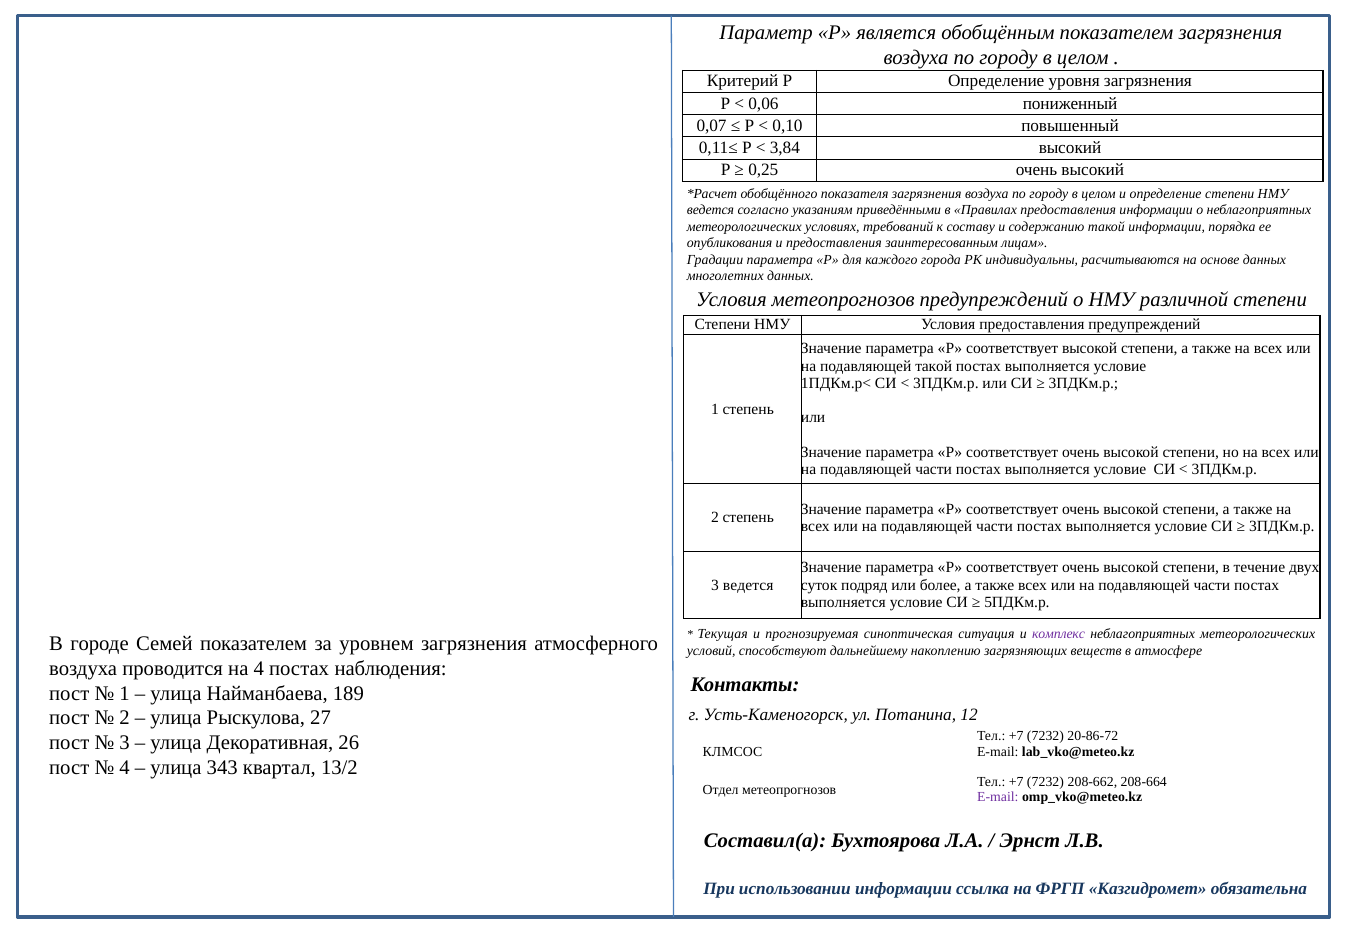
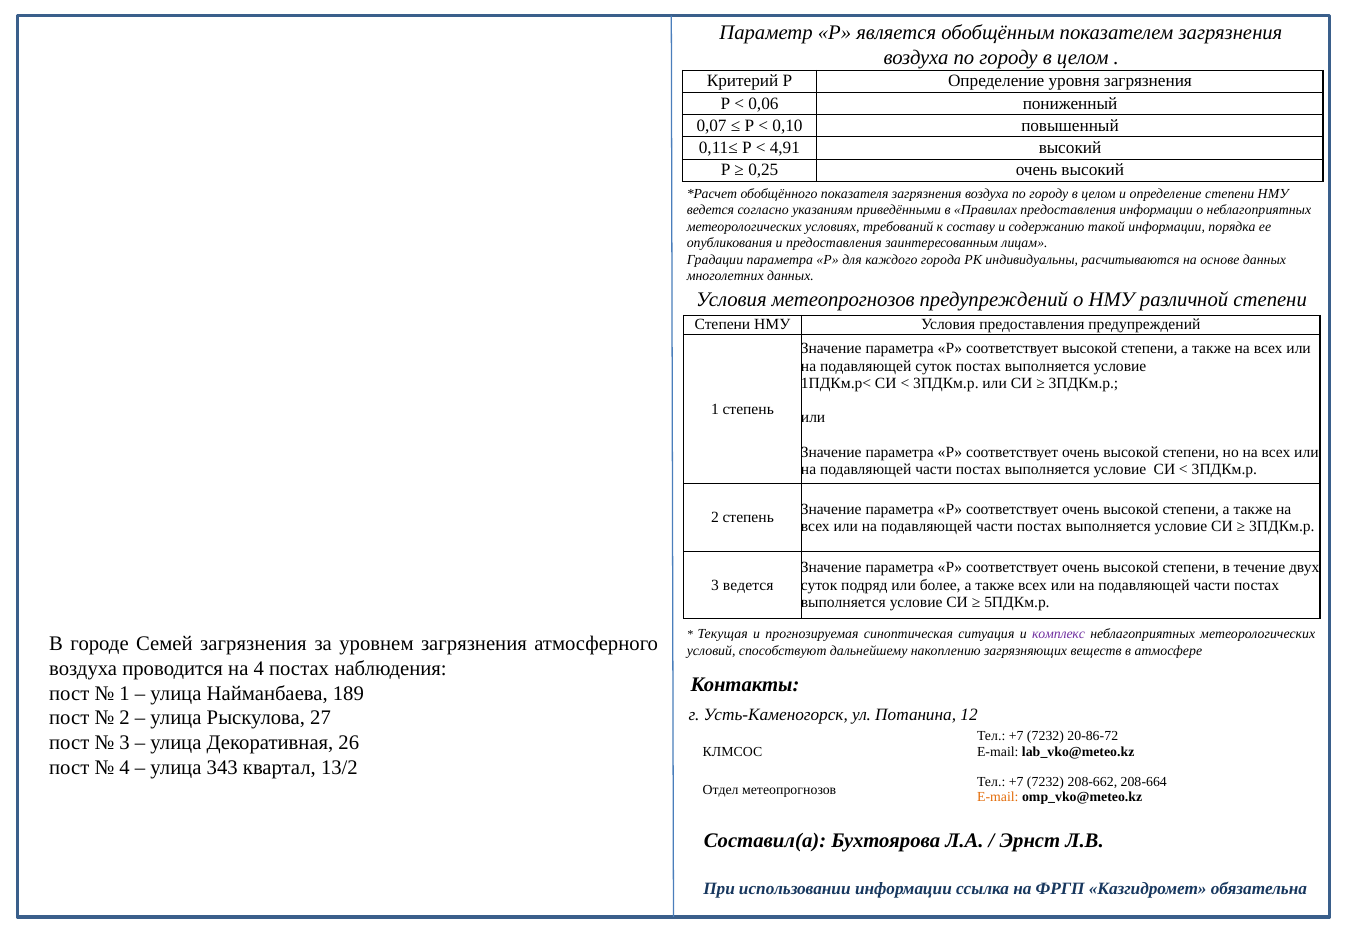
3,84: 3,84 -> 4,91 (785, 148)
подавляющей такой: такой -> суток (934, 366)
Семей показателем: показателем -> загрязнения (253, 643)
E-mail colour: purple -> orange (998, 797)
